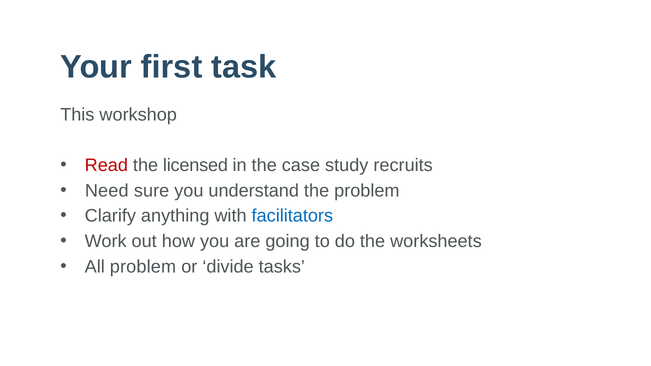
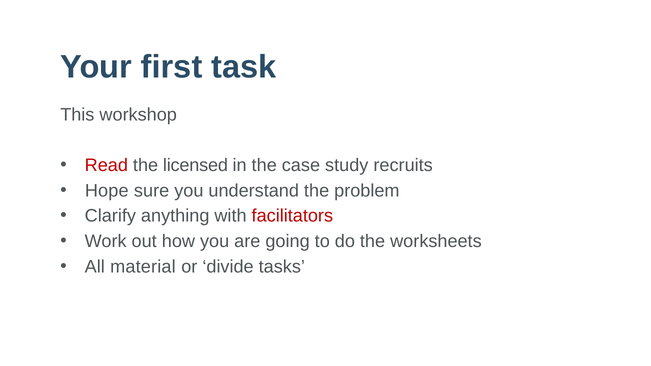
Need: Need -> Hope (107, 191)
facilitators colour: blue -> red (292, 216)
All problem: problem -> material (143, 267)
